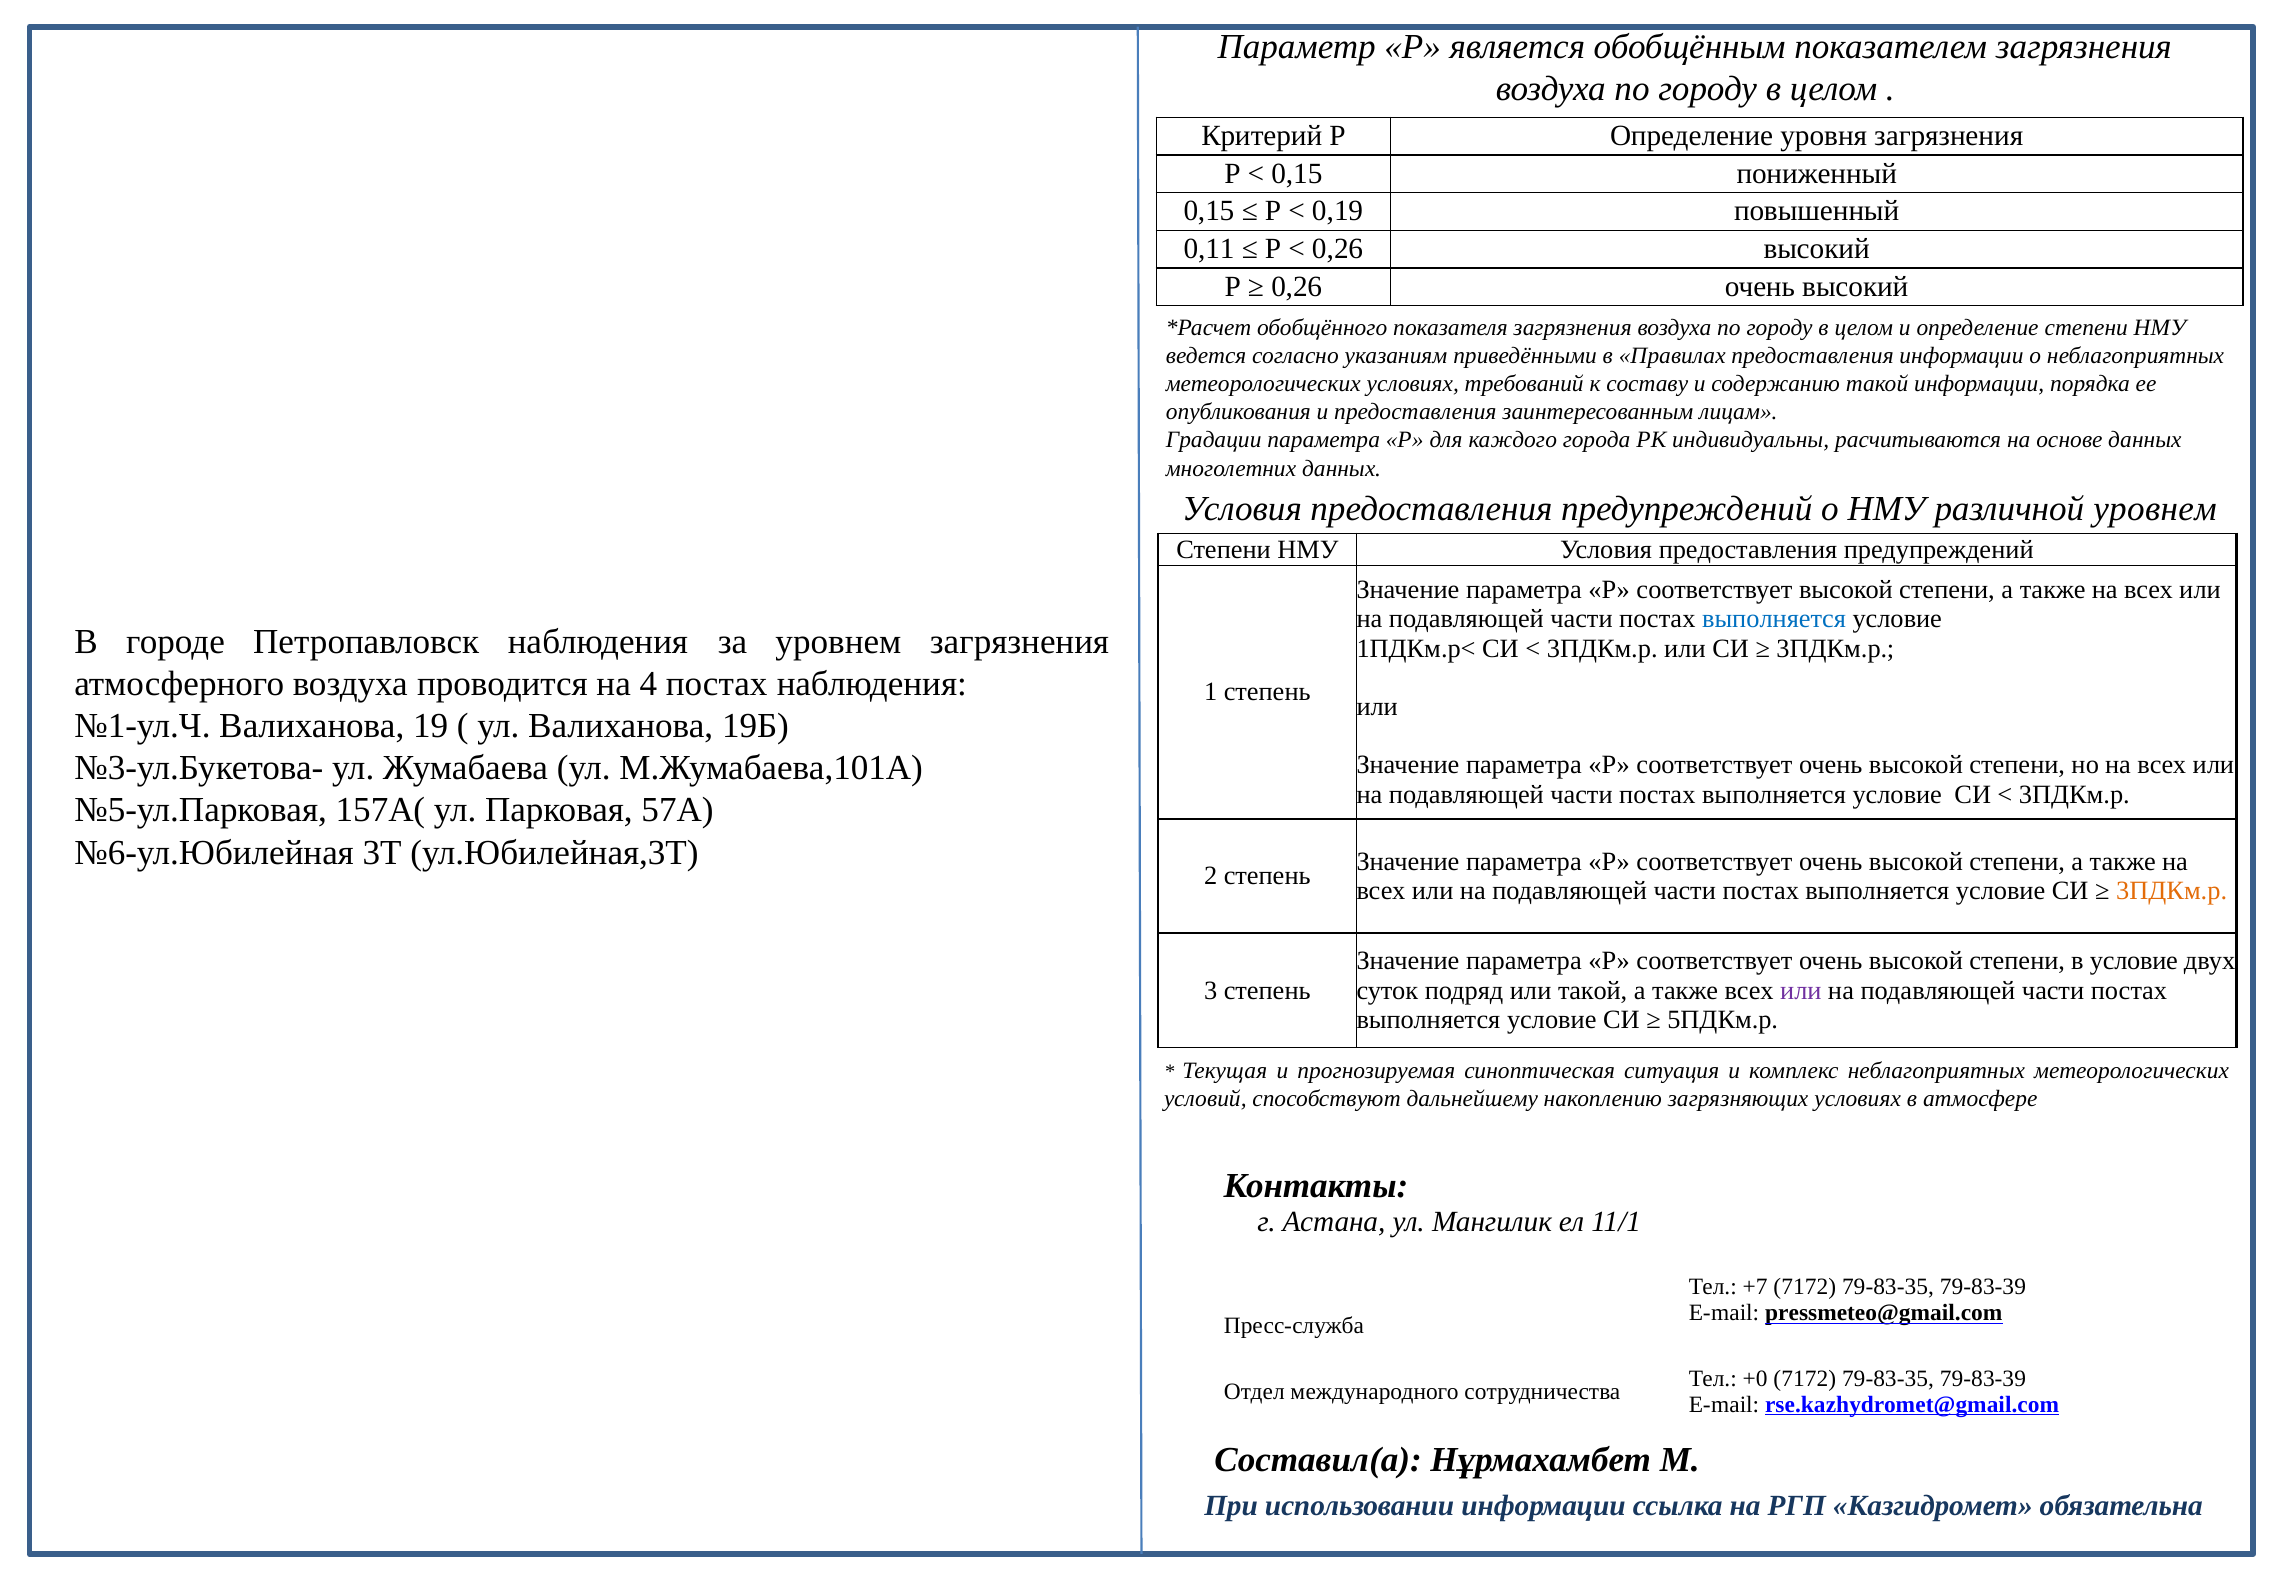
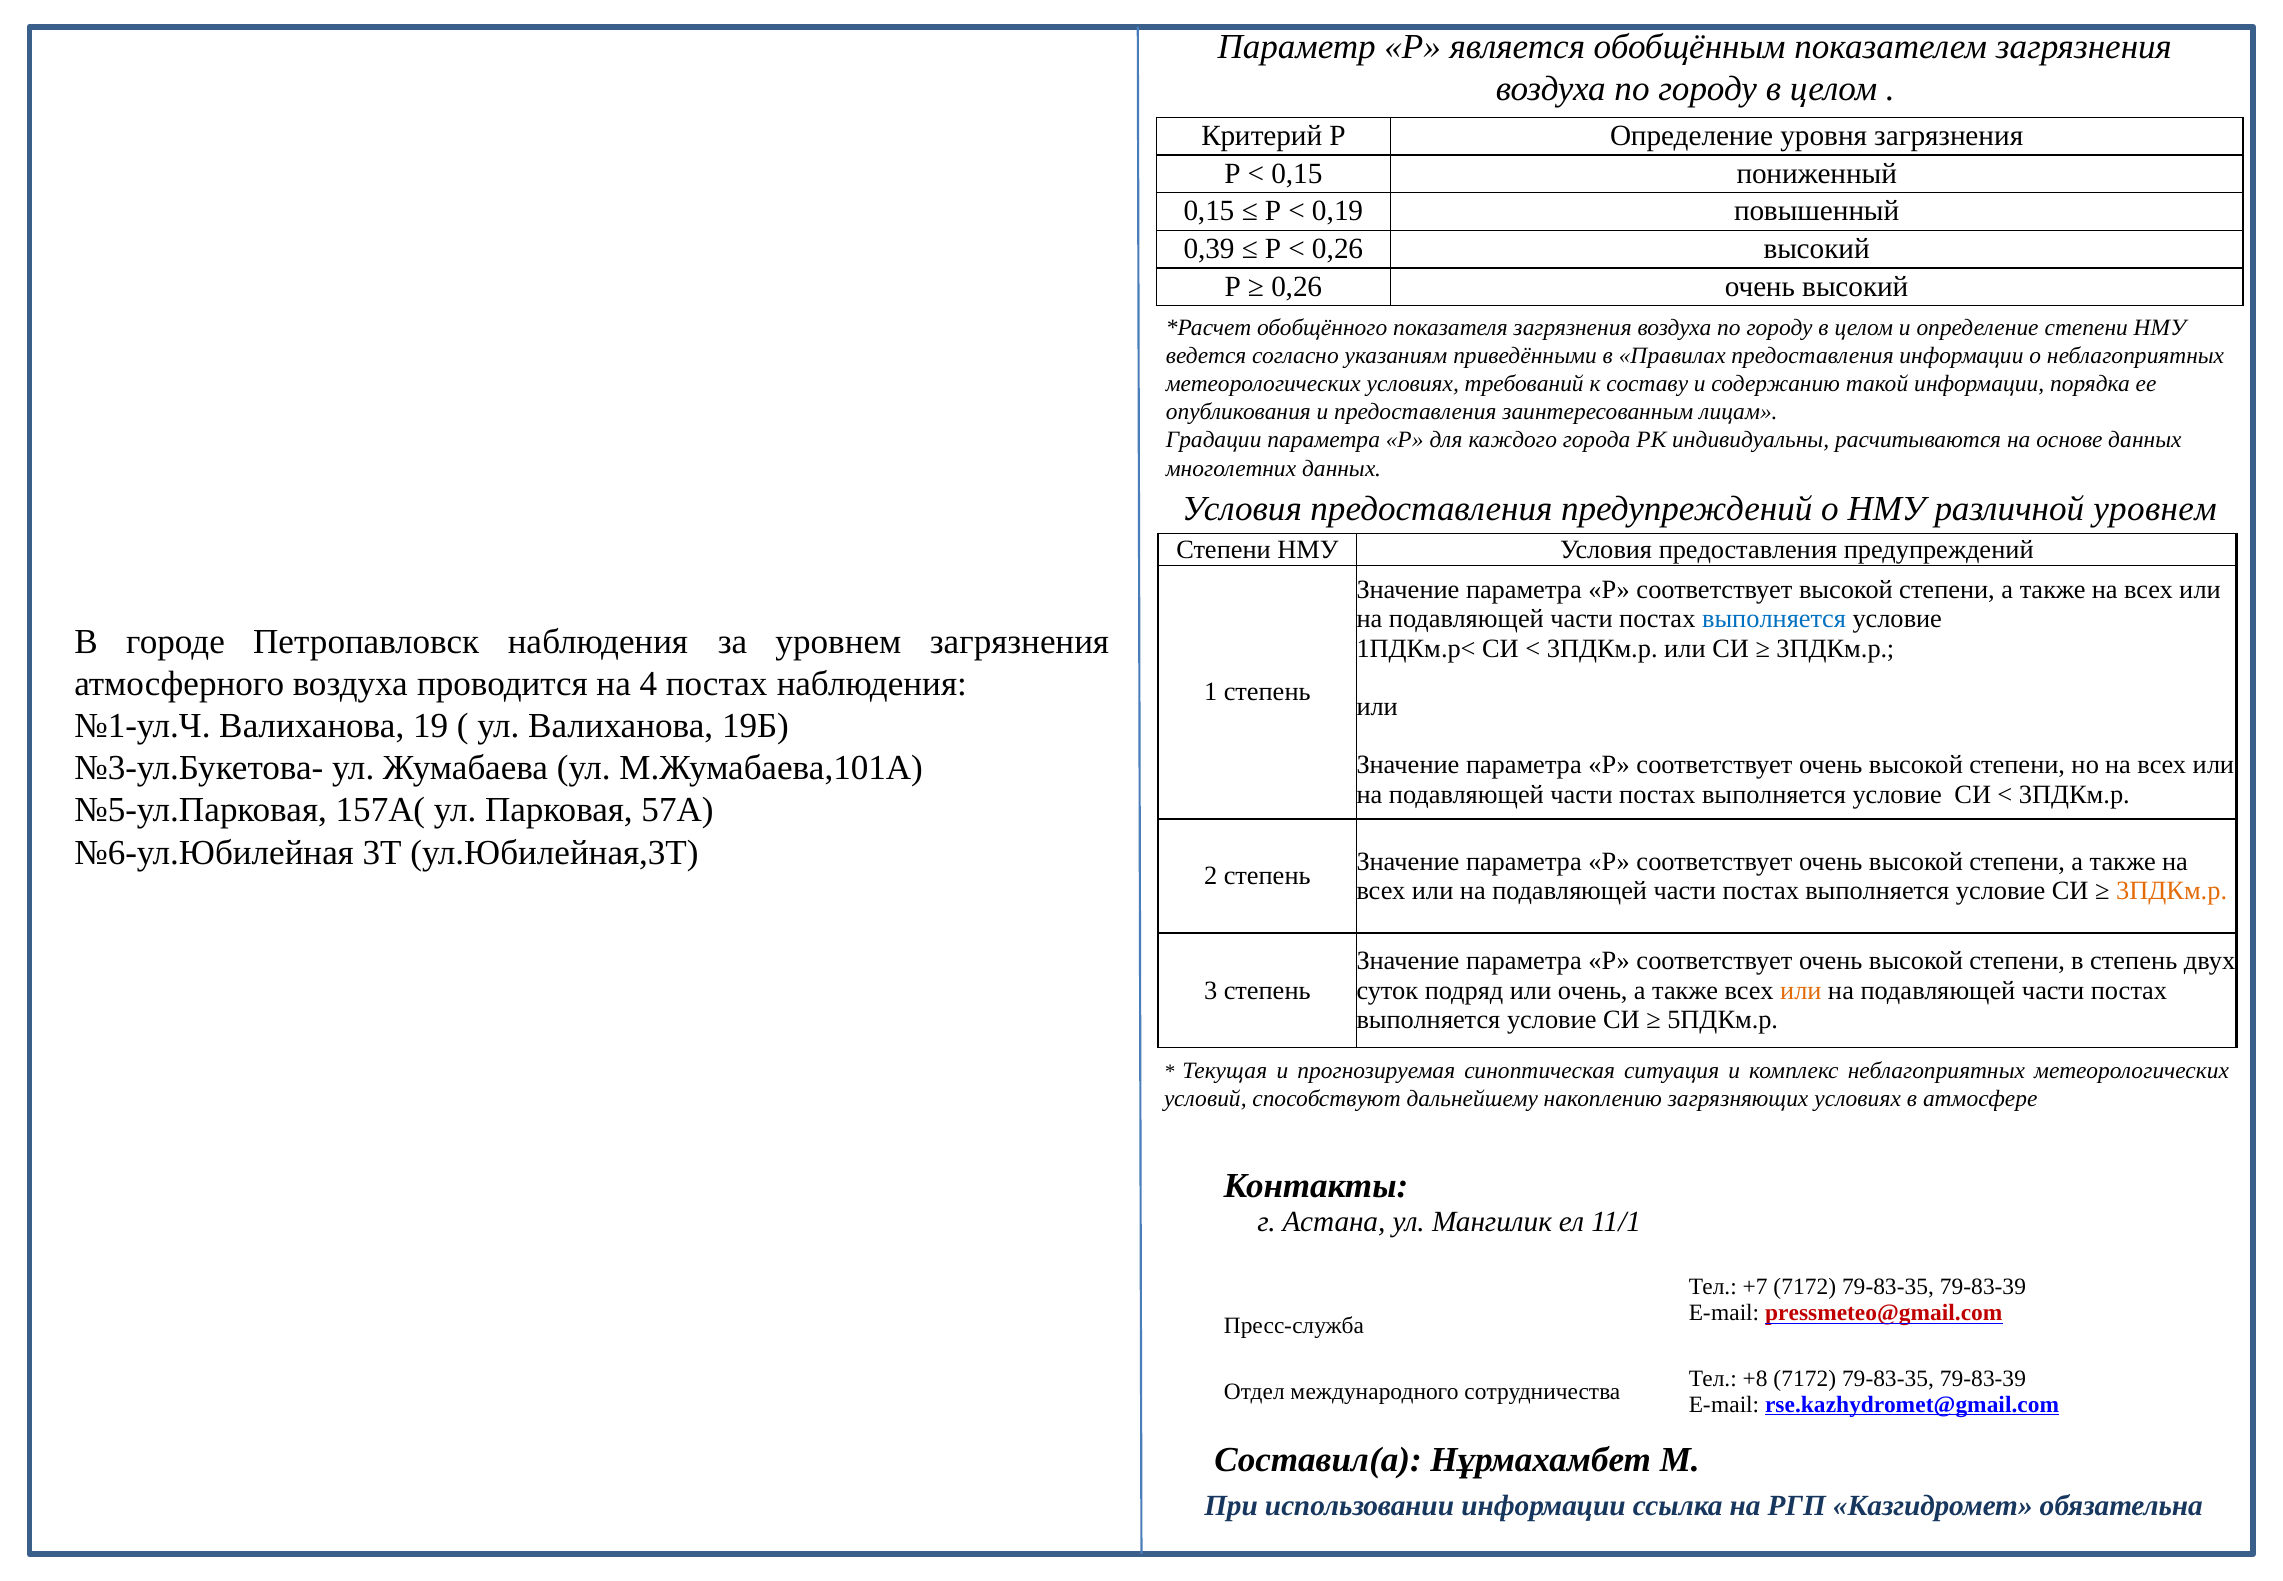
0,11: 0,11 -> 0,39 (1209, 249)
в условие: условие -> степень (2134, 961)
или такой: такой -> очень (1593, 990)
или colour: purple -> orange (1801, 990)
pressmeteo@gmail.com colour: black -> red (1884, 1313)
+0: +0 -> +8 (1755, 1378)
